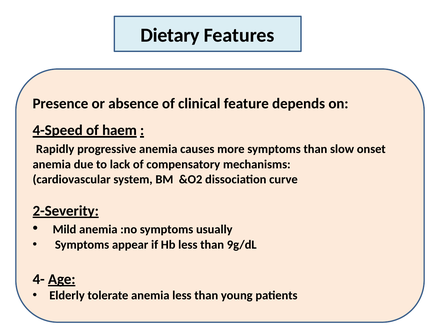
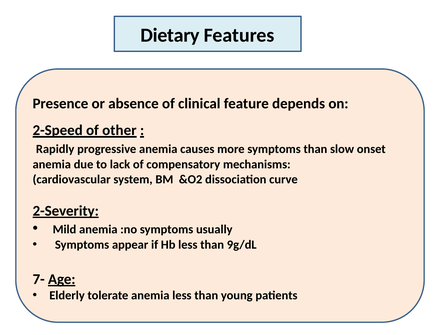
4-Speed: 4-Speed -> 2-Speed (58, 130)
haem: haem -> other (119, 130)
4-: 4- -> 7- (39, 280)
